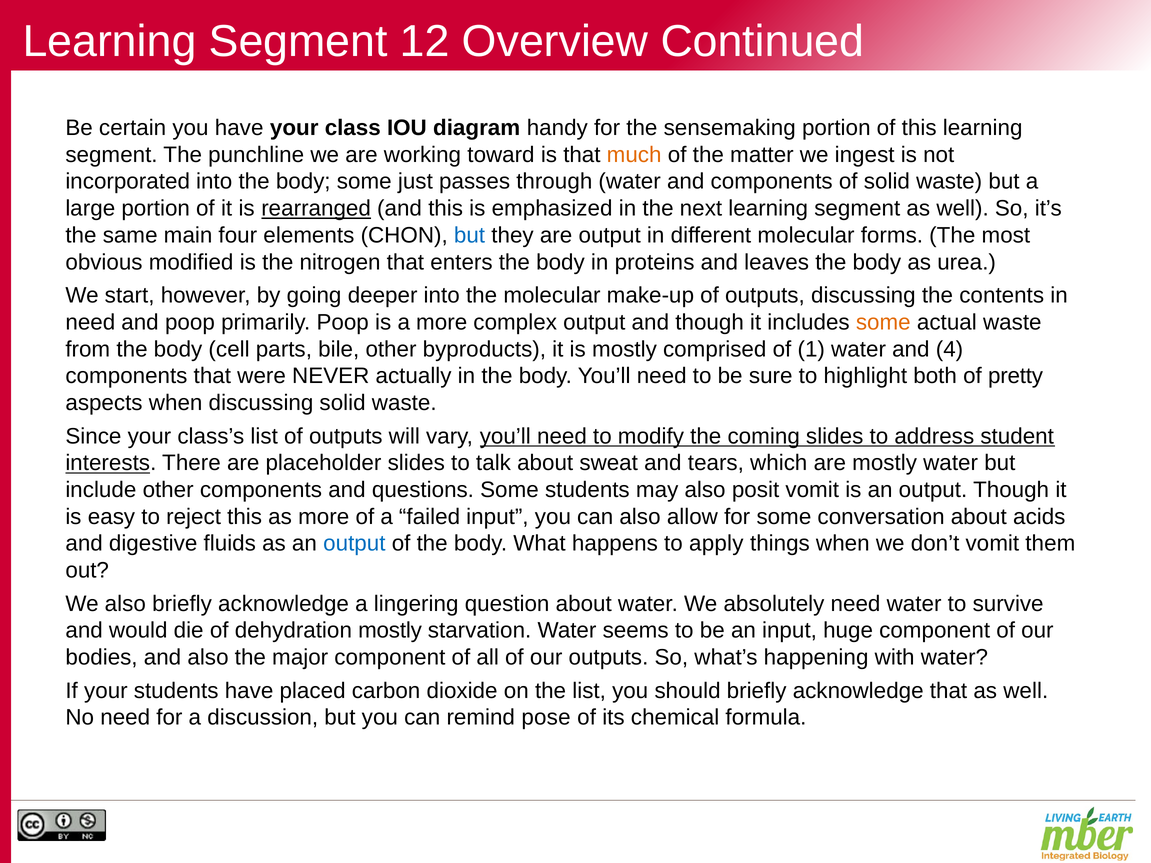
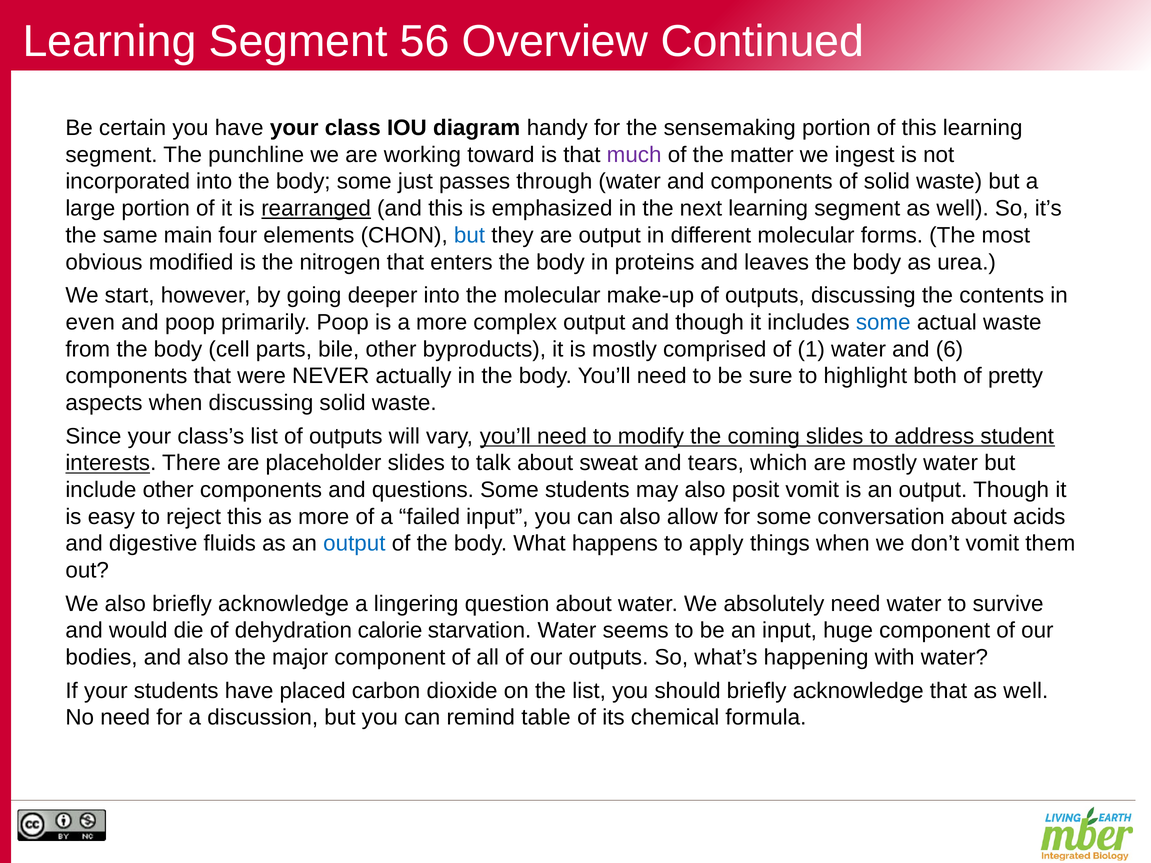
12: 12 -> 56 (425, 42)
much colour: orange -> purple (634, 155)
need: need -> even (90, 322)
some colour: orange -> blue (883, 322)
4: 4 -> 6 (949, 349)
dehydration mostly: mostly -> calorie (390, 631)
pose: pose -> table (546, 718)
